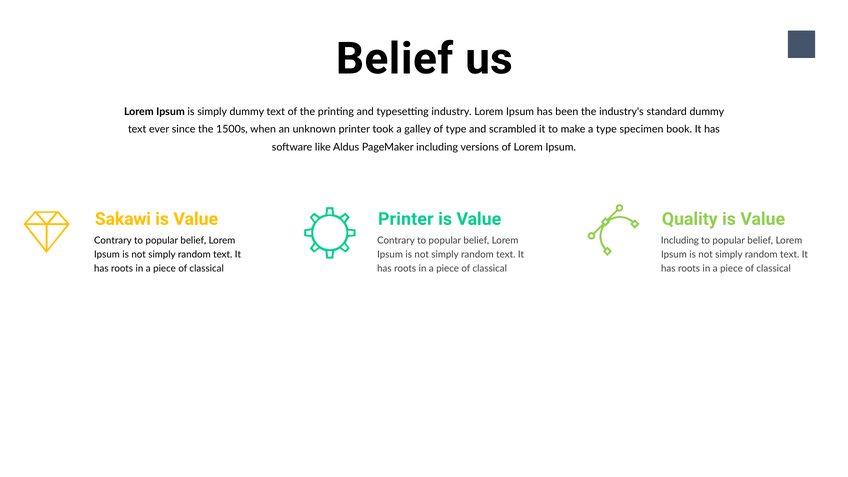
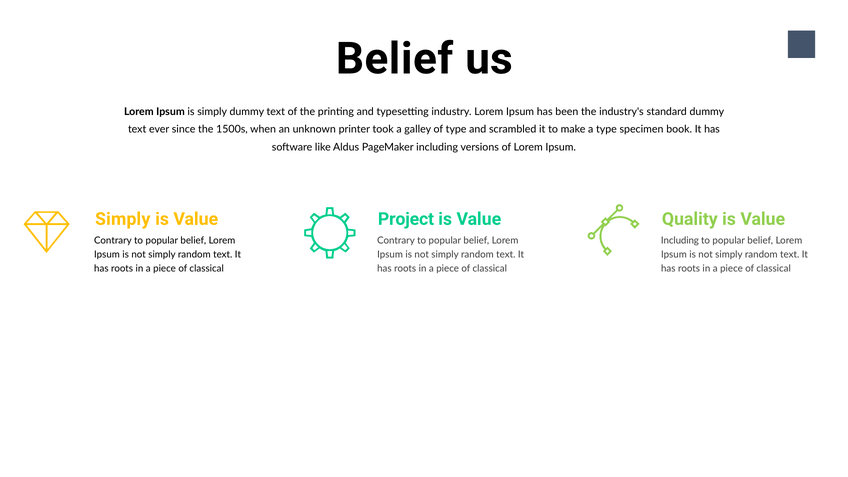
Sakawi: Sakawi -> Simply (123, 219)
Printer: Printer -> Project (406, 219)
